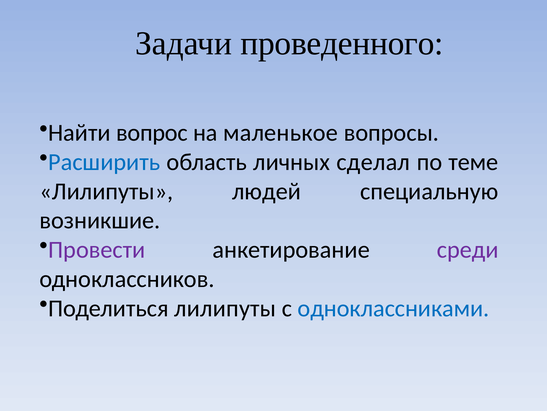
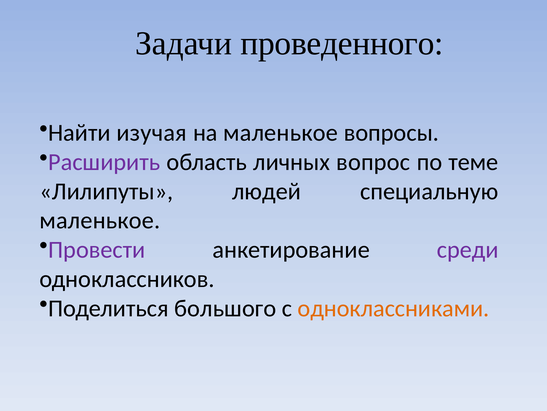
вопрос: вопрос -> изучая (152, 133)
Расширить colour: blue -> purple (104, 162)
сделал: сделал -> вопрос (373, 162)
возникшие: возникшие -> маленькое (100, 220)
Поделиться лилипуты: лилипуты -> большого (225, 308)
одноклассниками colour: blue -> orange (394, 308)
